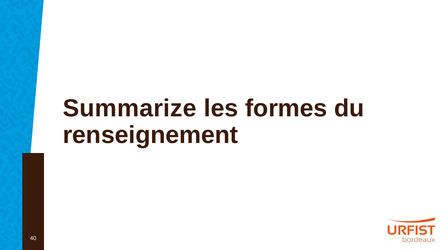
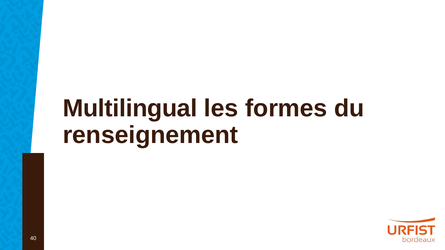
Summarize: Summarize -> Multilingual (130, 109)
